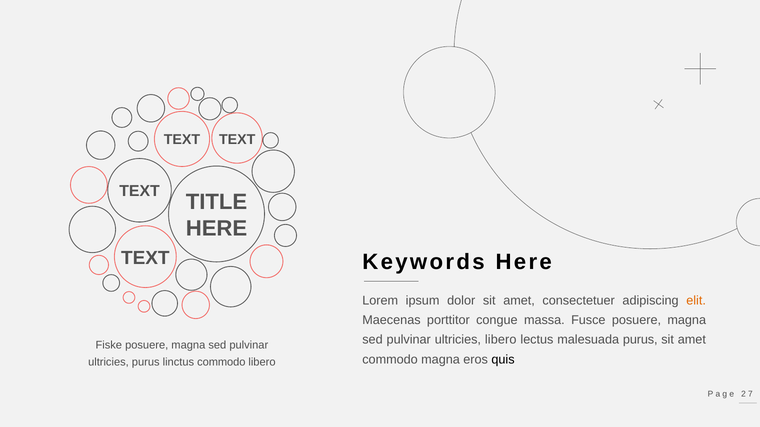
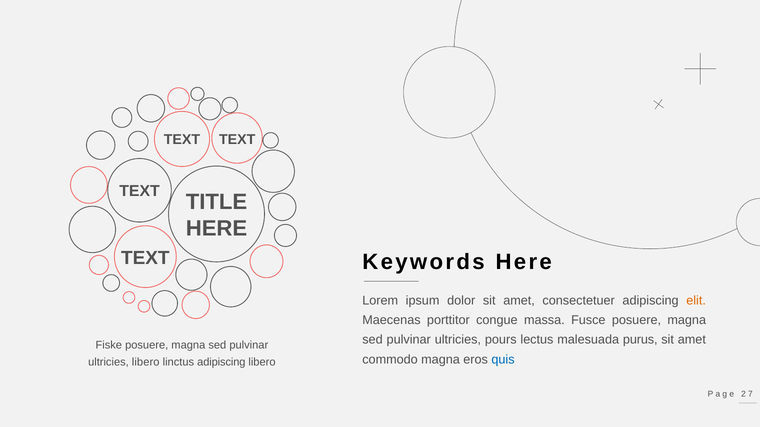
ultricies libero: libero -> pours (501, 340)
quis colour: black -> blue (503, 360)
ultricies purus: purus -> libero (146, 363)
linctus commodo: commodo -> adipiscing (221, 363)
